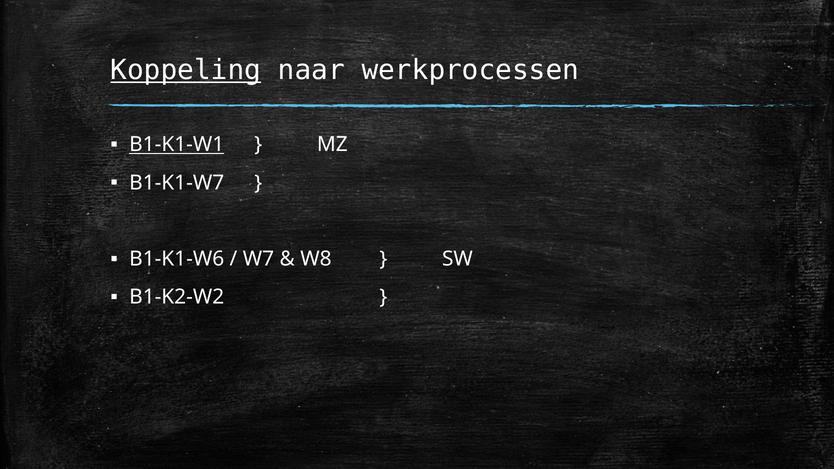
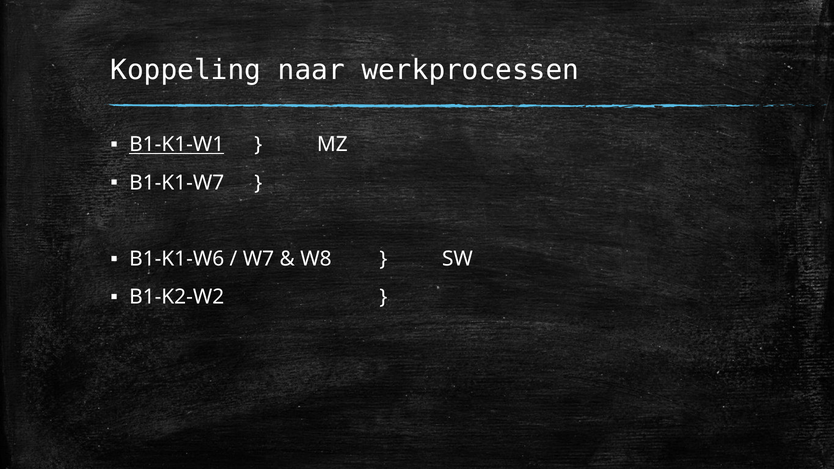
Koppeling underline: present -> none (186, 70)
